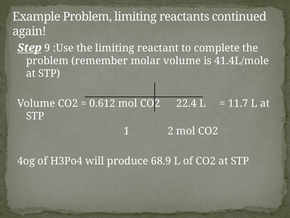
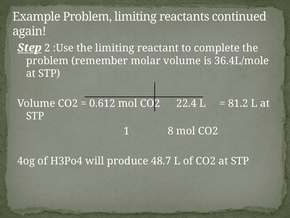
9: 9 -> 2 (47, 48)
41.4L/mole: 41.4L/mole -> 36.4L/mole (242, 61)
11.7: 11.7 -> 81.2 (238, 103)
2: 2 -> 8 (171, 131)
68.9: 68.9 -> 48.7 (161, 161)
